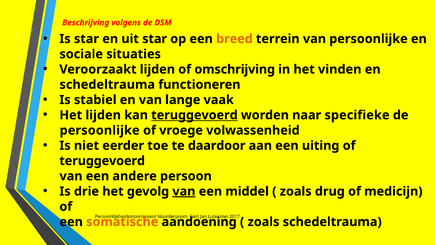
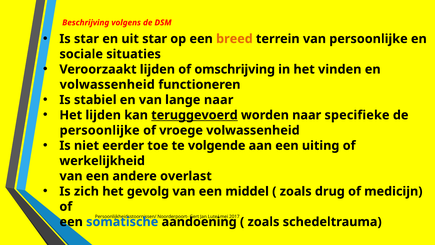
schedeltrauma: schedeltrauma -> volwassenheid (107, 85)
lange vaak: vaak -> naar (219, 100)
daardoor: daardoor -> volgende (217, 145)
teruggevoerd: teruggevoerd -> werkelijkheid (102, 161)
persoon: persoon -> overlast (186, 176)
drie: drie -> zich (86, 191)
van underline: present -> none (184, 191)
somatische colour: orange -> blue (122, 222)
